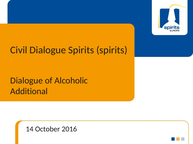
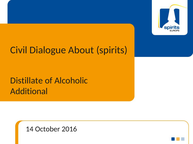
Dialogue Spirits: Spirits -> About (81, 50)
Dialogue: Dialogue -> Distillate (27, 81)
